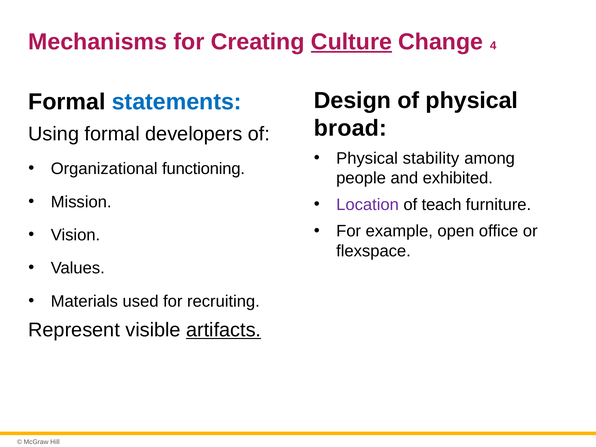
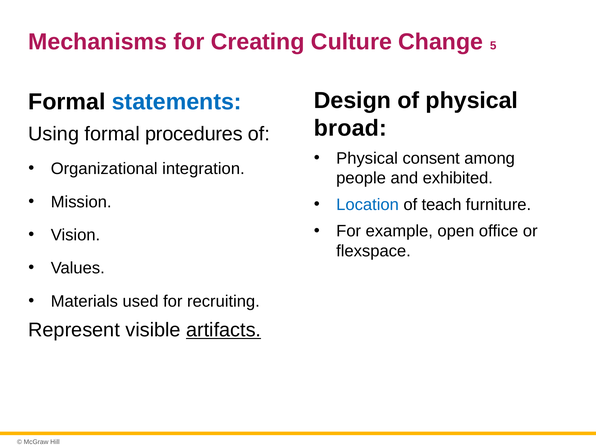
Culture underline: present -> none (351, 42)
4: 4 -> 5 (493, 46)
developers: developers -> procedures (194, 134)
stability: stability -> consent (431, 158)
functioning: functioning -> integration (203, 169)
Location colour: purple -> blue (368, 205)
